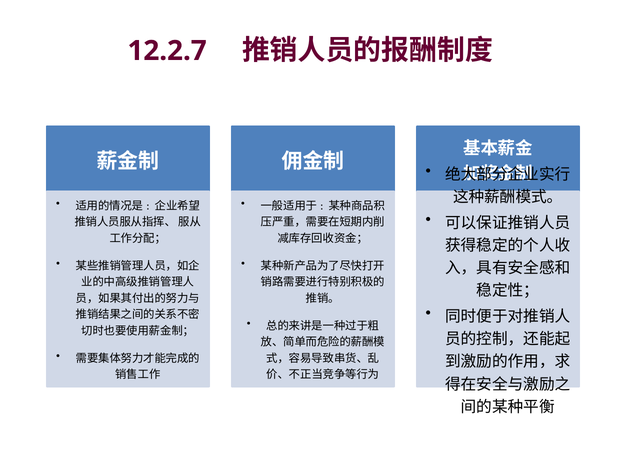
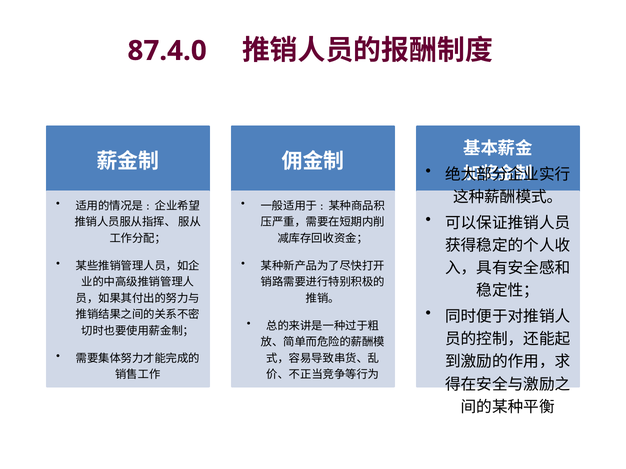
12.2.7: 12.2.7 -> 87.4.0 (167, 51)
